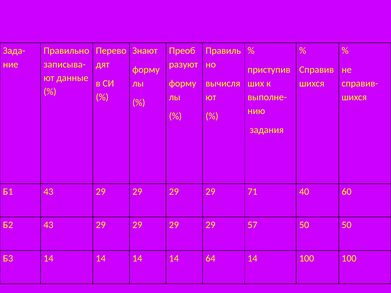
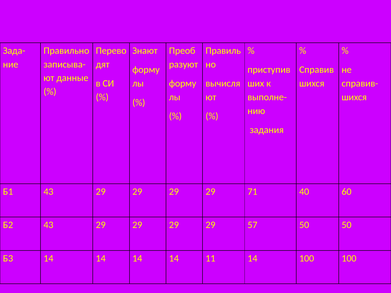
64: 64 -> 11 (210, 259)
